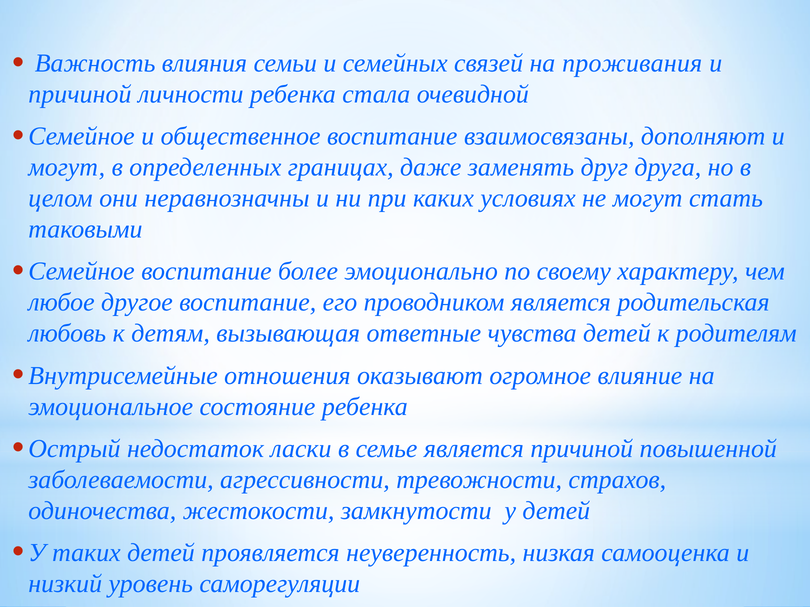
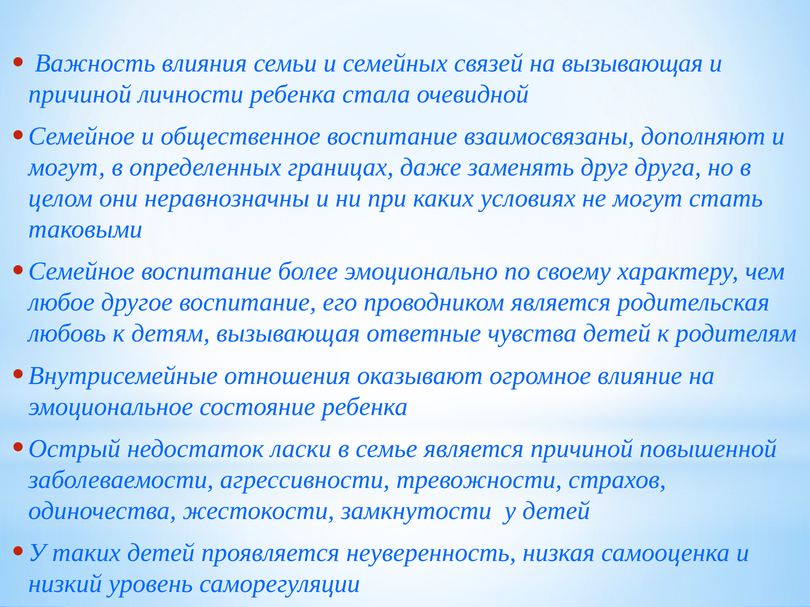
на проживания: проживания -> вызывающая (632, 63)
